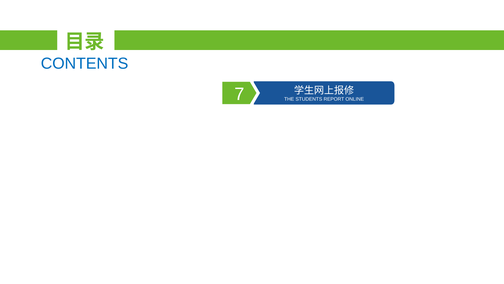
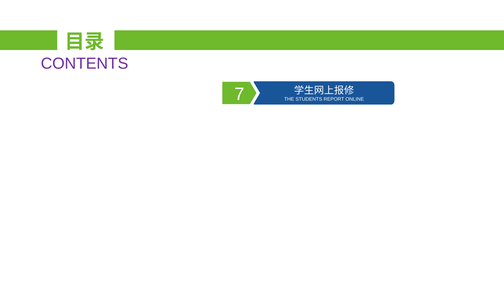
CONTENTS colour: blue -> purple (85, 63)
